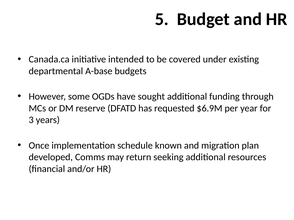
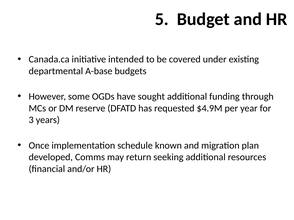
$6.9M: $6.9M -> $4.9M (210, 108)
